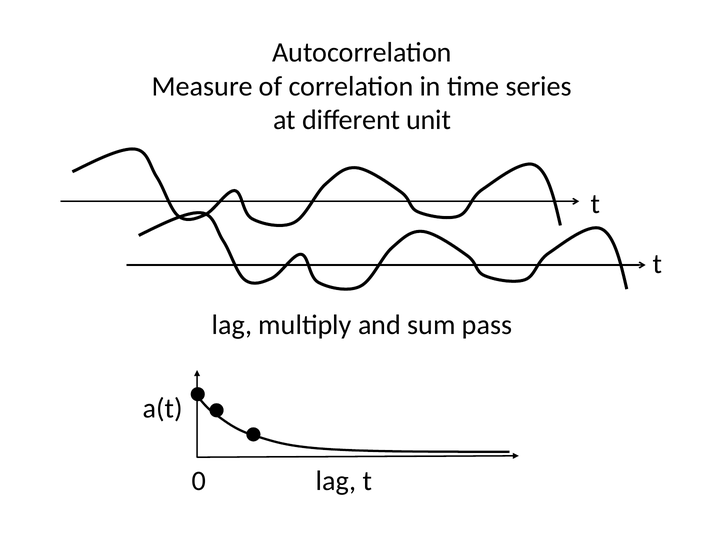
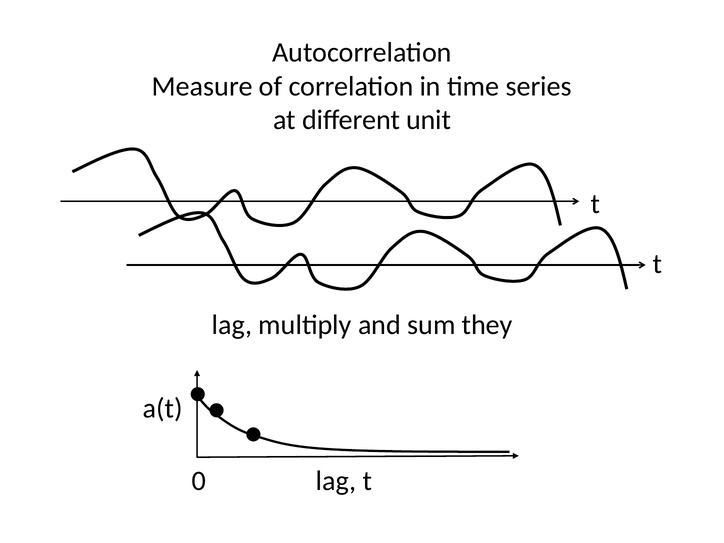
pass: pass -> they (487, 325)
